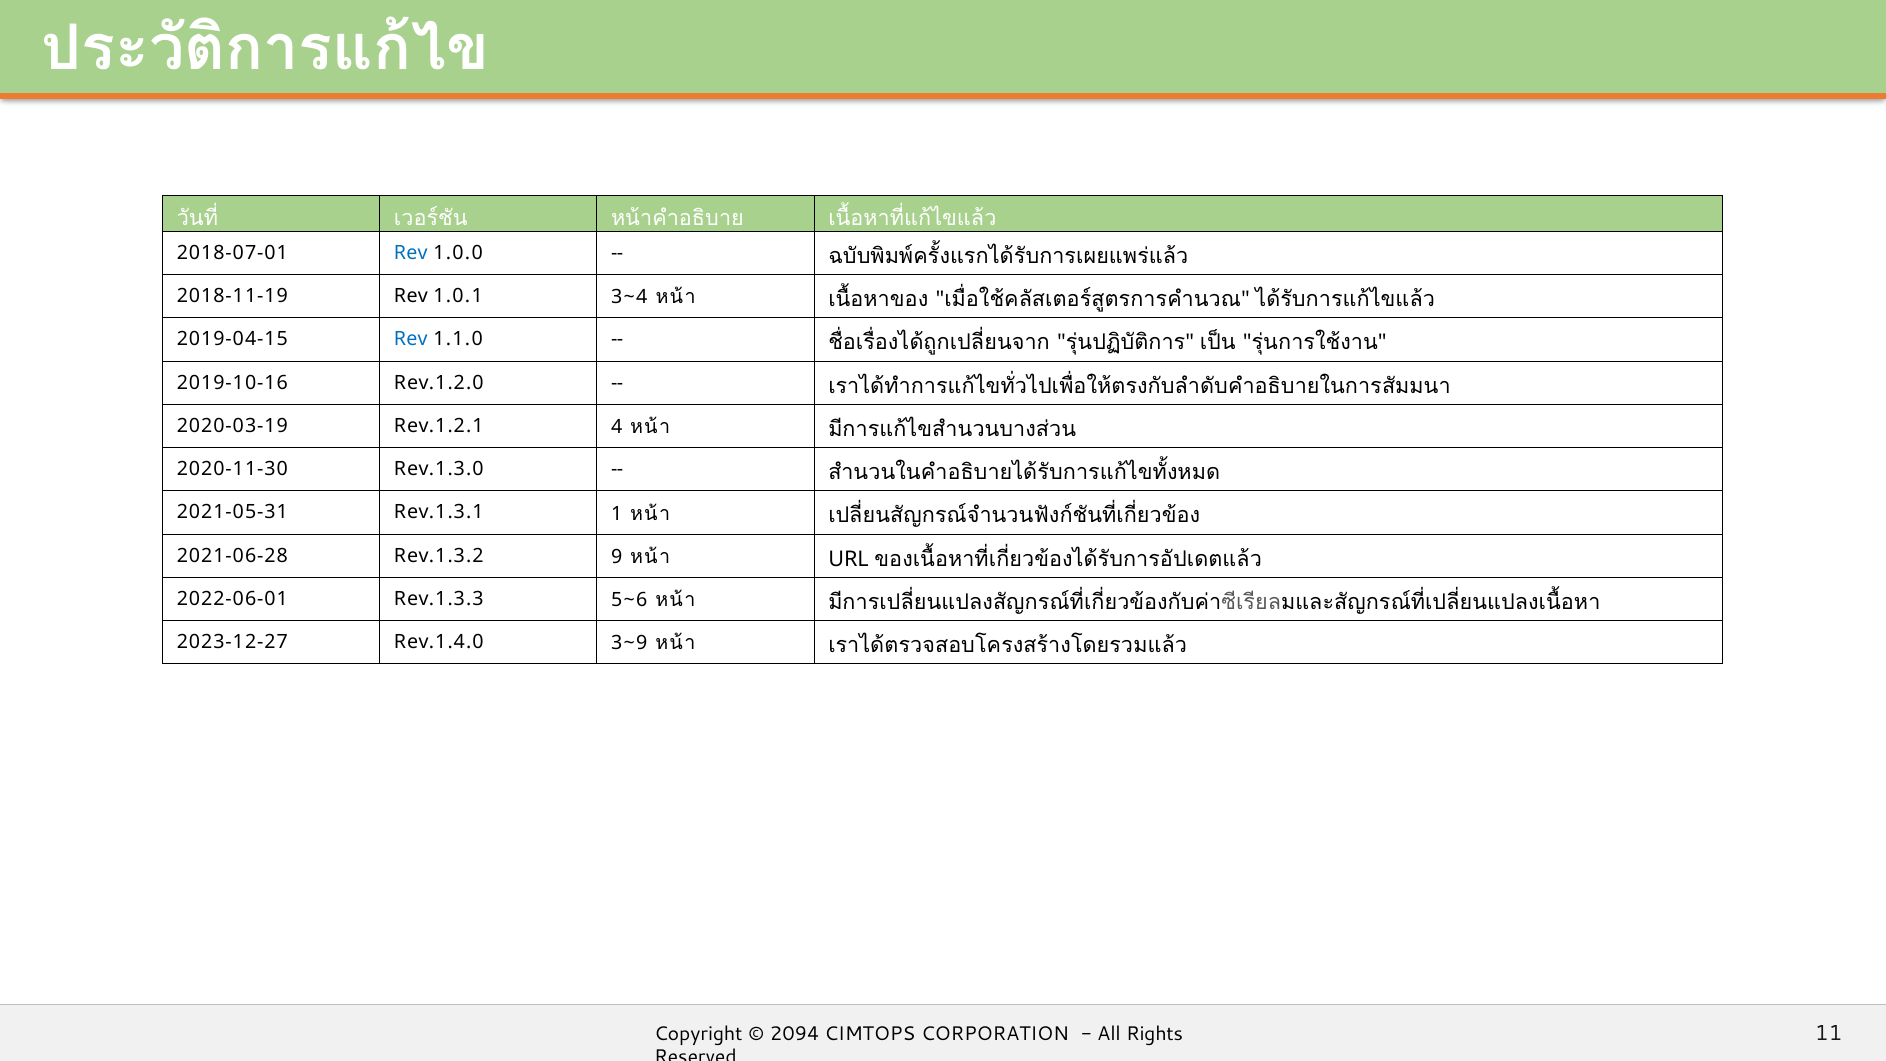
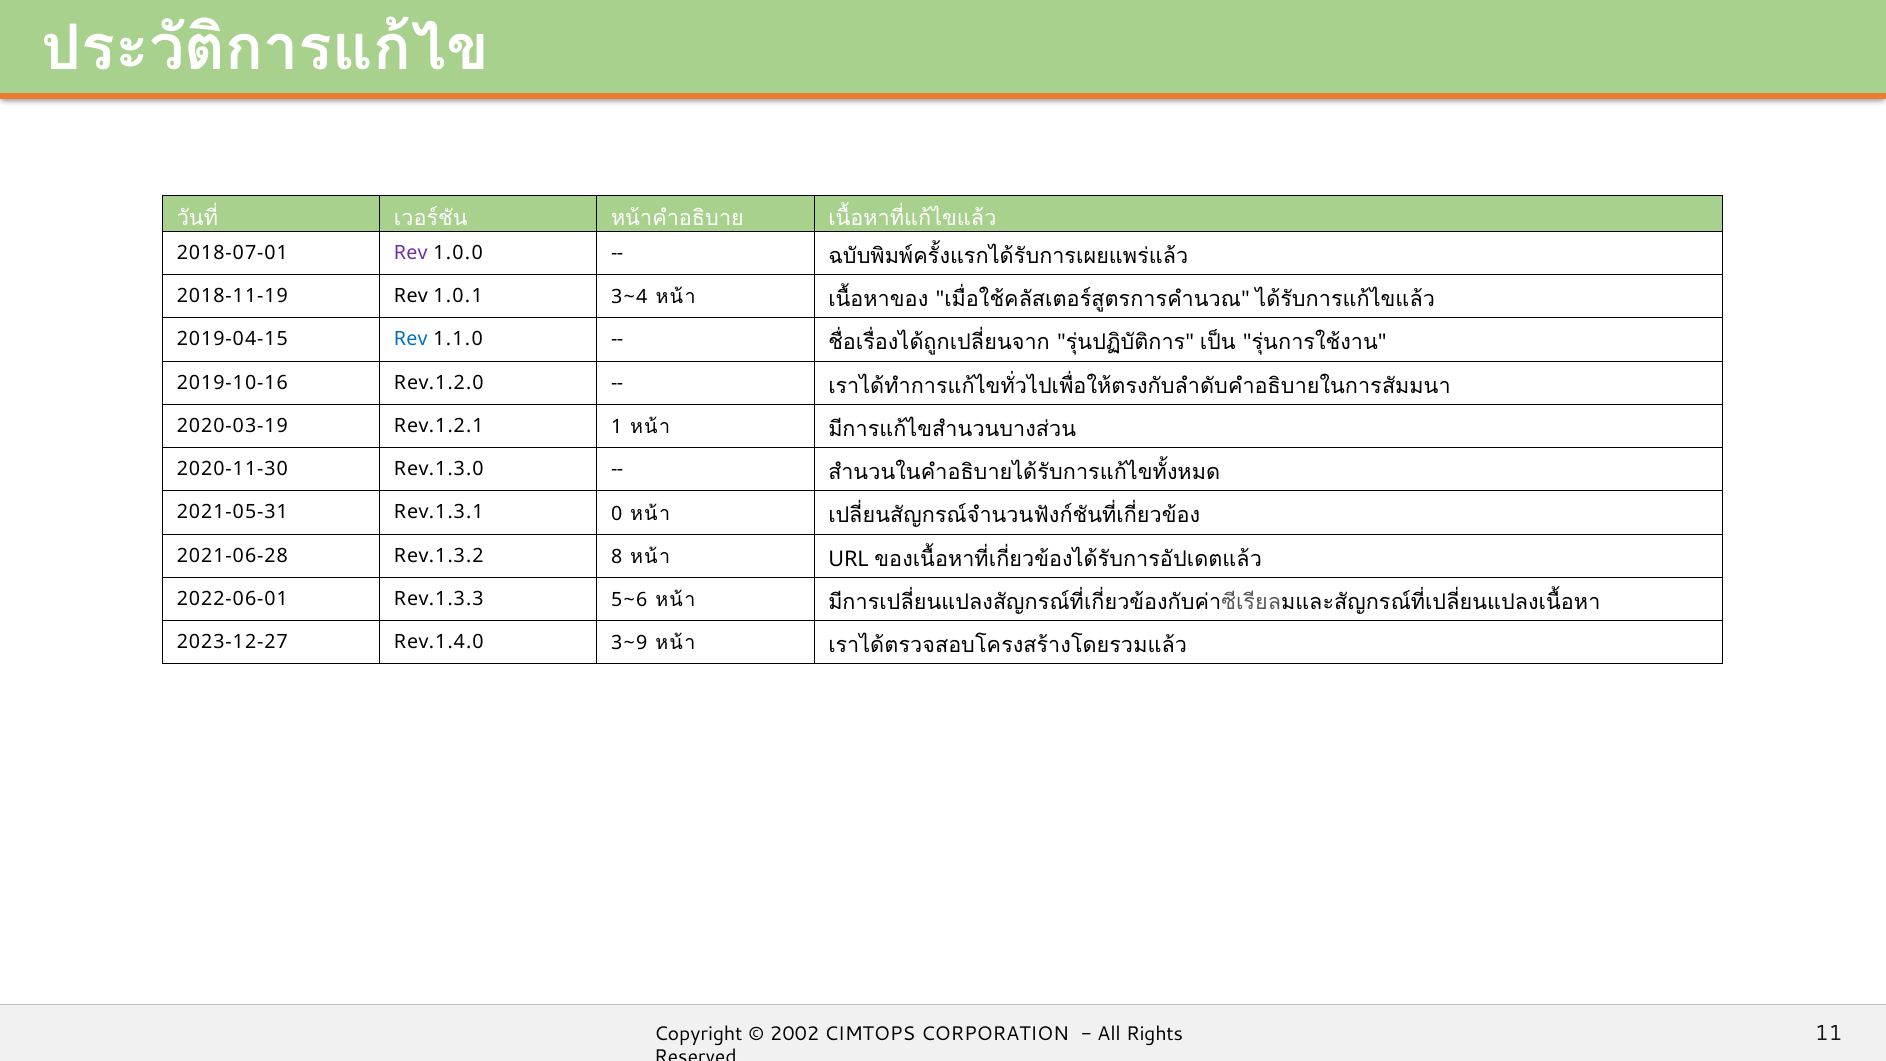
Rev colour: blue -> purple (411, 253)
4: 4 -> 1 (617, 427)
1: 1 -> 0 (617, 514)
9: 9 -> 8 (617, 557)
2094: 2094 -> 2002 (795, 1034)
